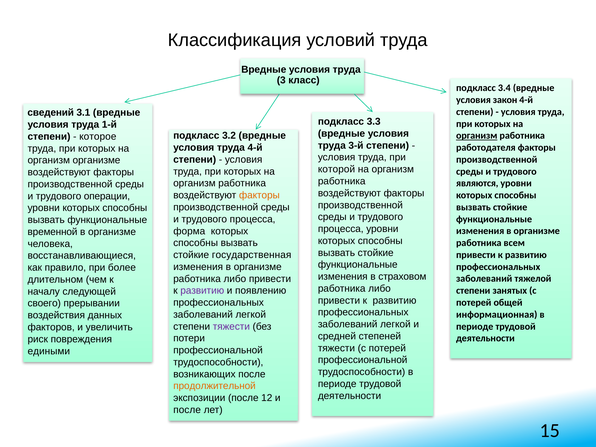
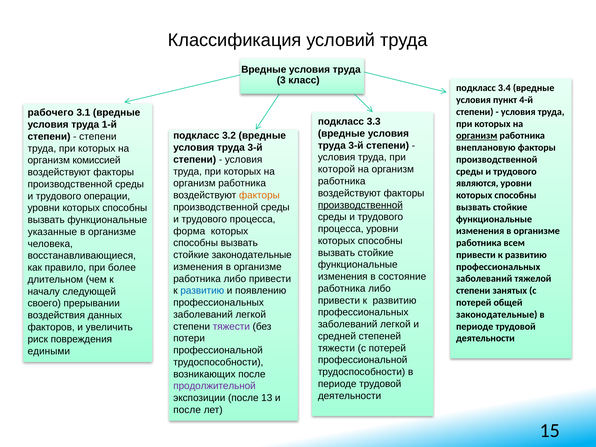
закон: закон -> пункт (505, 100)
сведений: сведений -> рабочего (51, 113)
которое: которое -> степени (98, 137)
4-й: 4-й -> 3-й (255, 148)
работодателя: работодателя -> внеплановую (486, 148)
организм организме: организме -> комиссией (97, 160)
производственной underline: none -> present (360, 205)
временной: временной -> указанные (52, 232)
стойкие государственная: государственная -> законодательные (252, 255)
страховом: страховом -> состояние (402, 277)
развитию colour: purple -> blue (202, 291)
информационная: информационная -> законодательные (497, 314)
продолжительной colour: orange -> purple (214, 386)
12: 12 -> 13 (267, 398)
